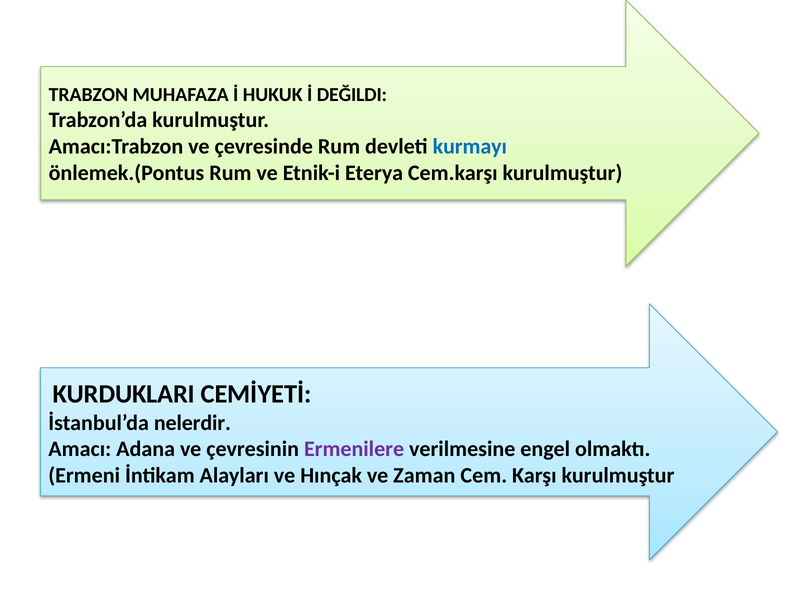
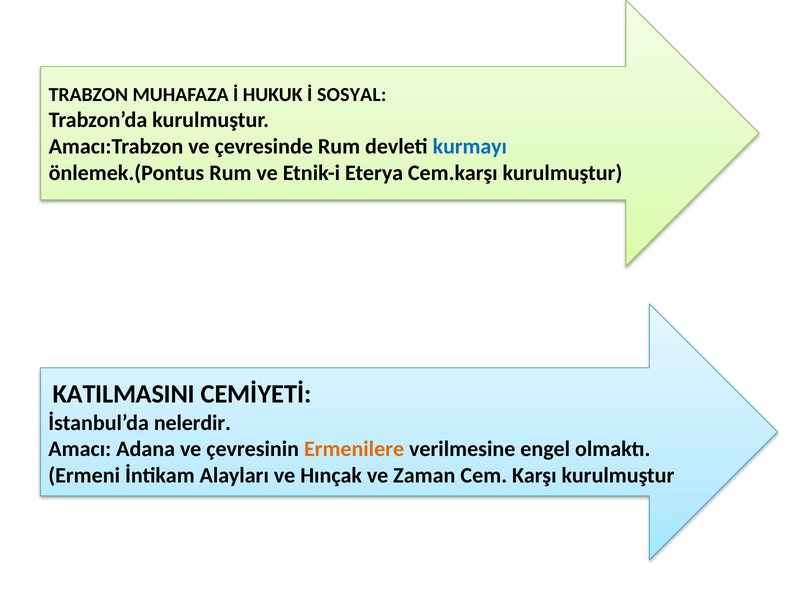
DEĞILDI: DEĞILDI -> SOSYAL (352, 95)
KURDUKLARI: KURDUKLARI -> KATILMASINI (124, 394)
Ermenilere colour: purple -> orange (354, 449)
